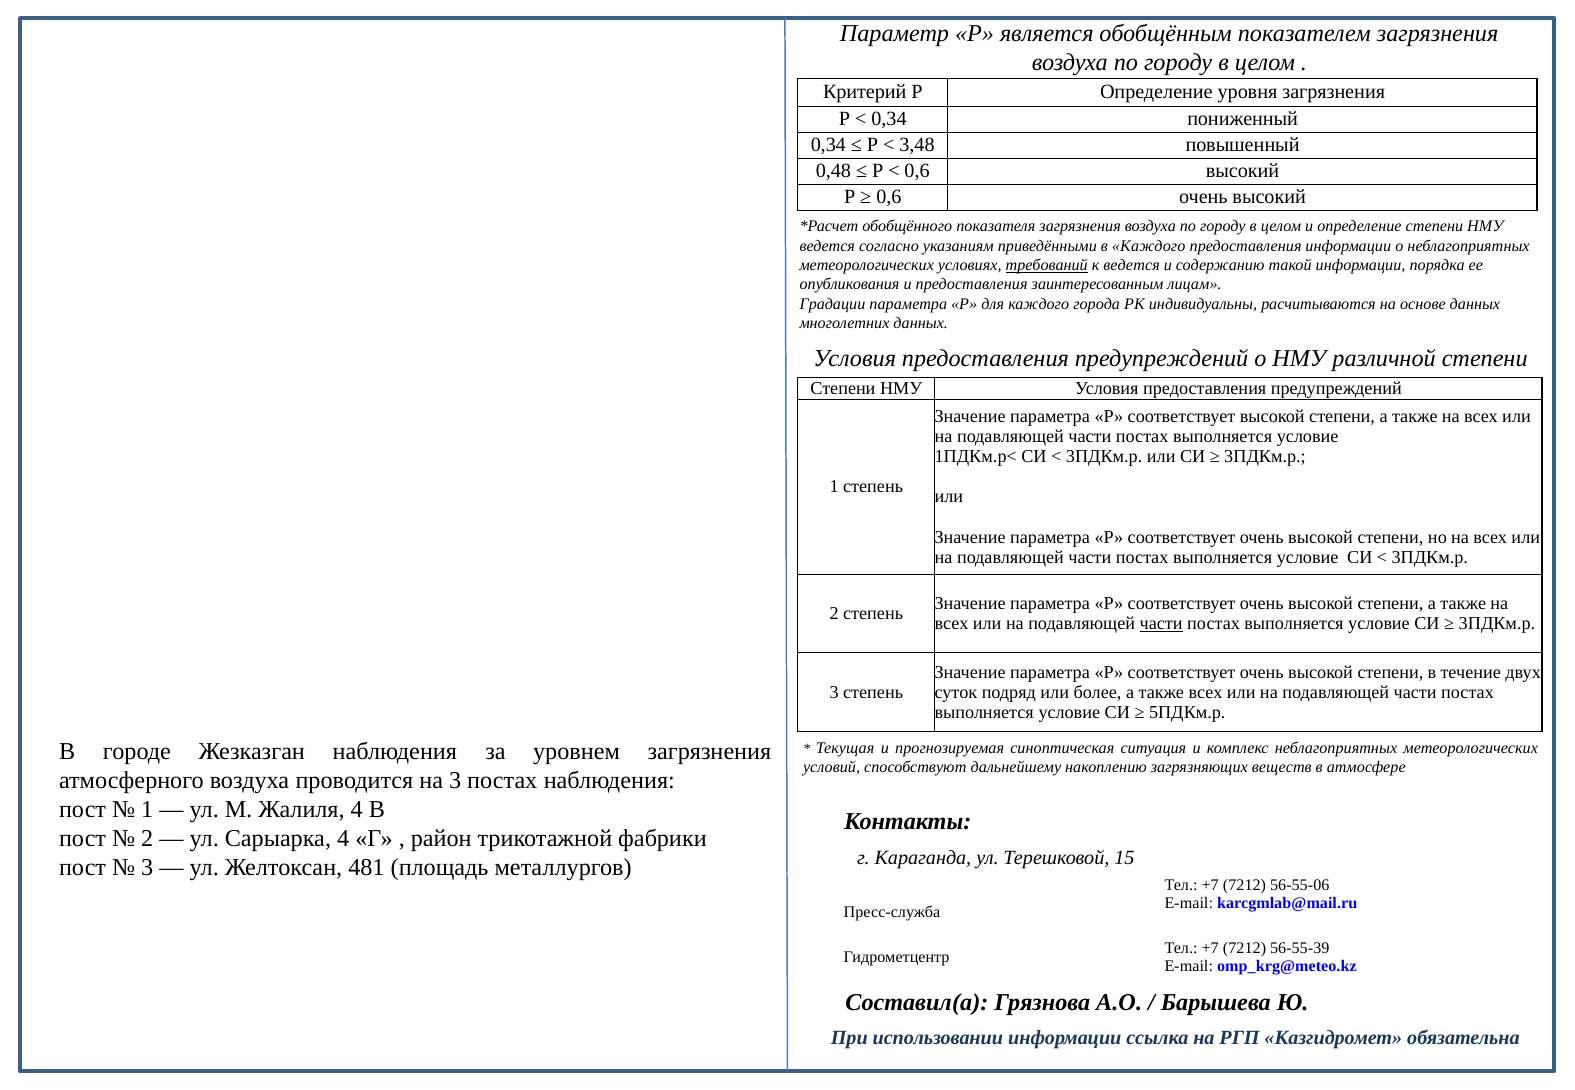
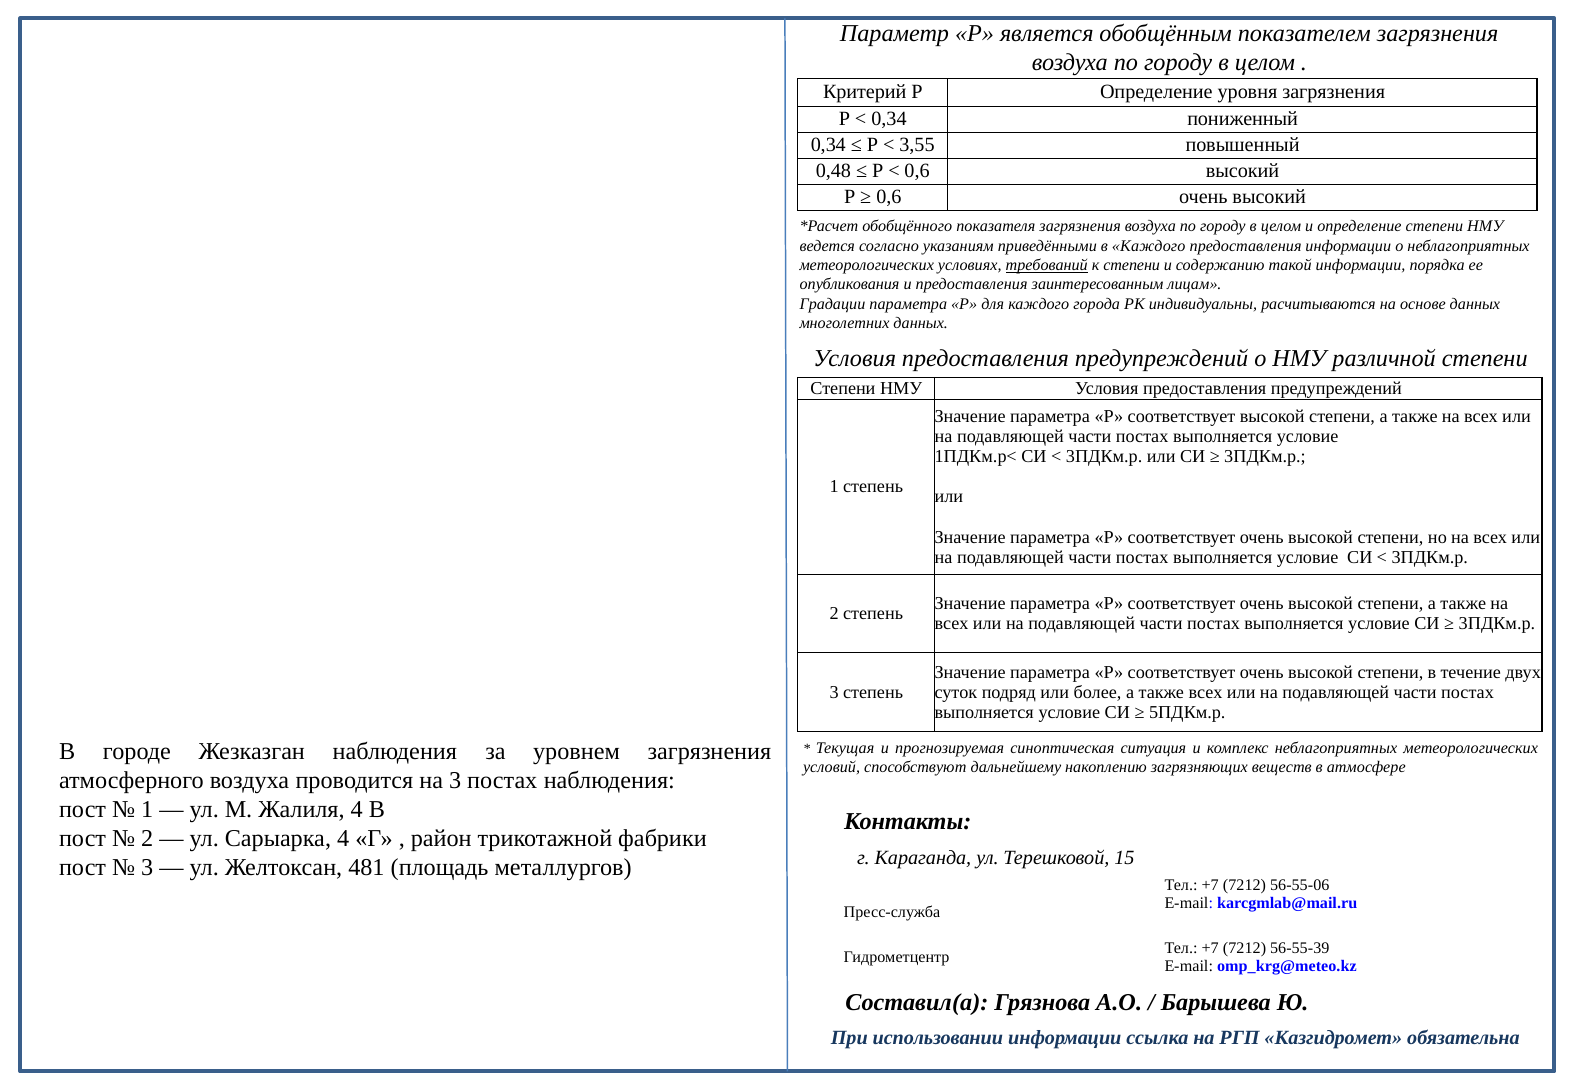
3,48: 3,48 -> 3,55 (917, 145)
к ведется: ведется -> степени (1132, 265)
части underline: present -> none (1161, 624)
